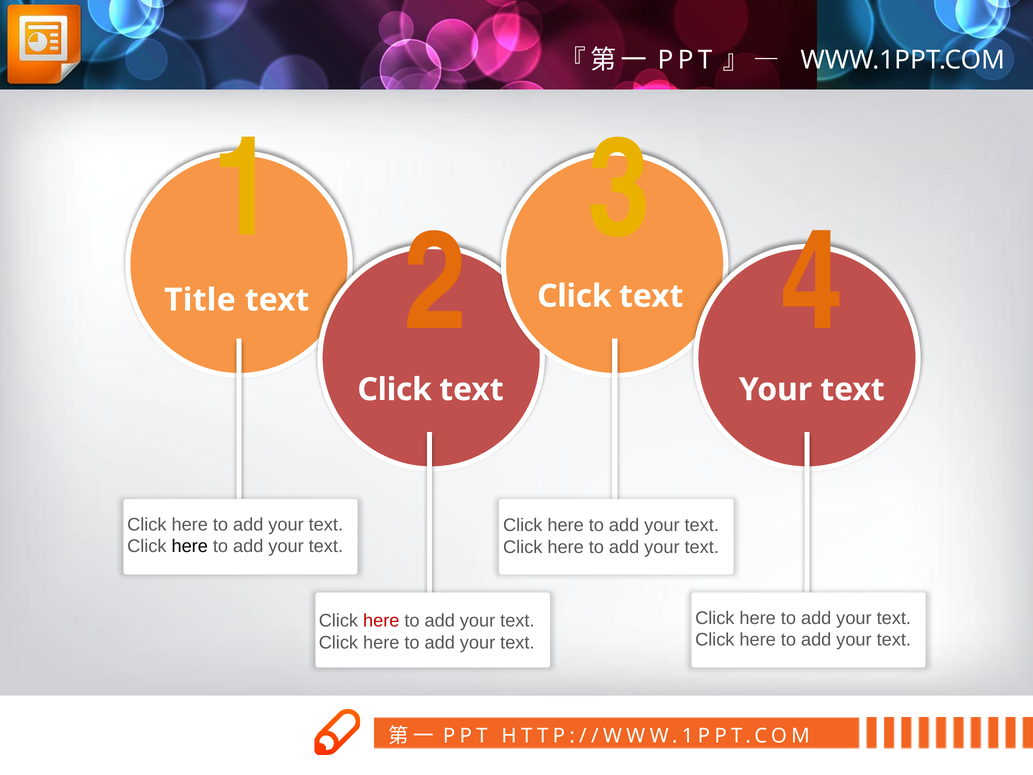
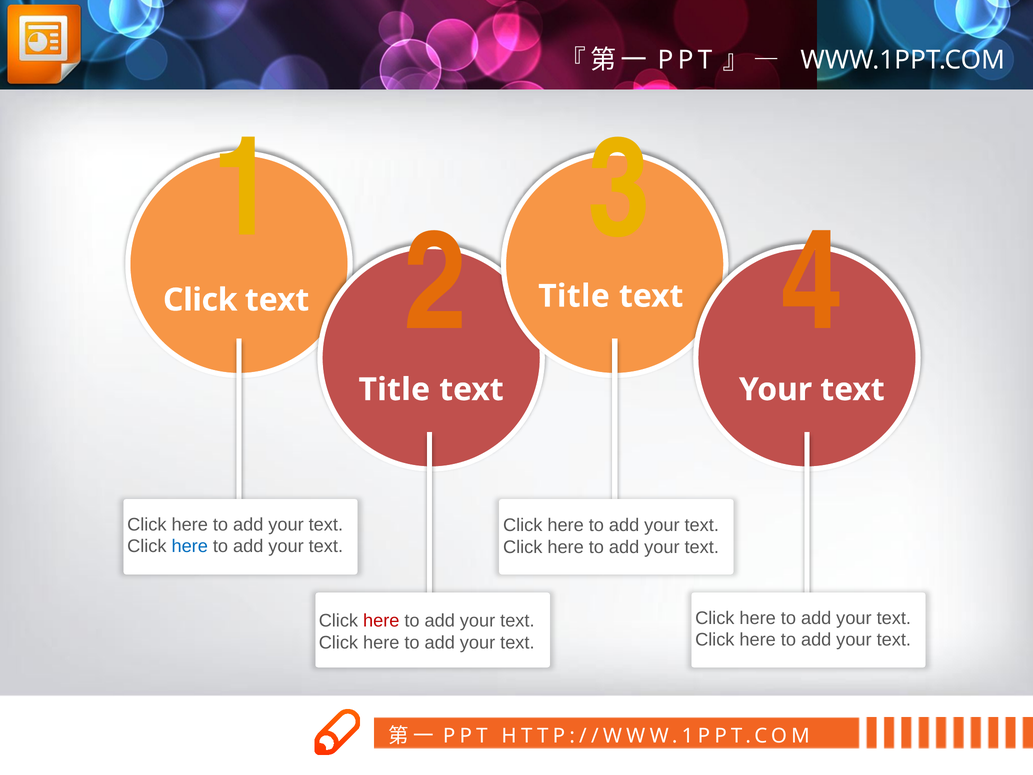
Click: Click -> Title (574, 296)
Title: Title -> Click (200, 300)
Click: Click -> Title (394, 389)
here colour: black -> blue (190, 546)
